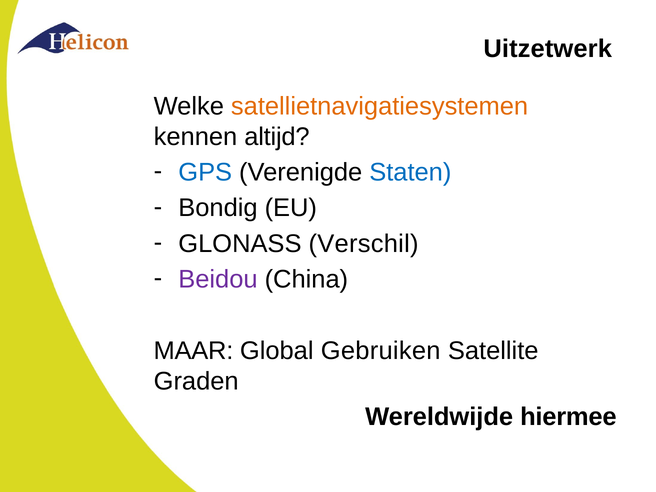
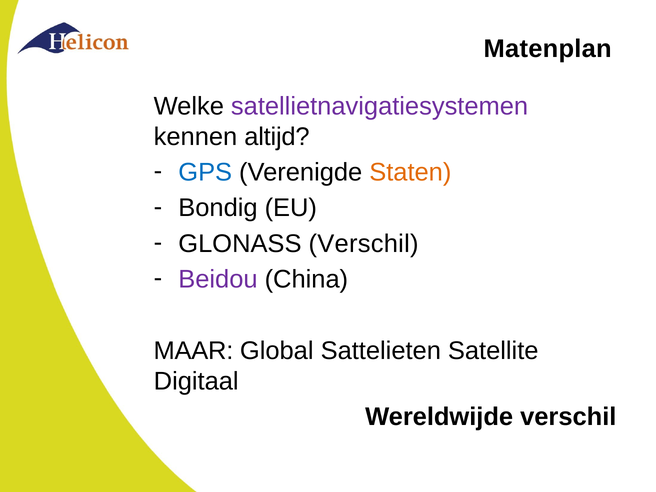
Uitzetwerk: Uitzetwerk -> Matenplan (548, 49)
satellietnavigatiesystemen colour: orange -> purple (380, 106)
Staten colour: blue -> orange (410, 172)
Gebruiken: Gebruiken -> Sattelieten (381, 351)
Graden: Graden -> Digitaal (196, 381)
Wereldwijde hiermee: hiermee -> verschil (568, 417)
